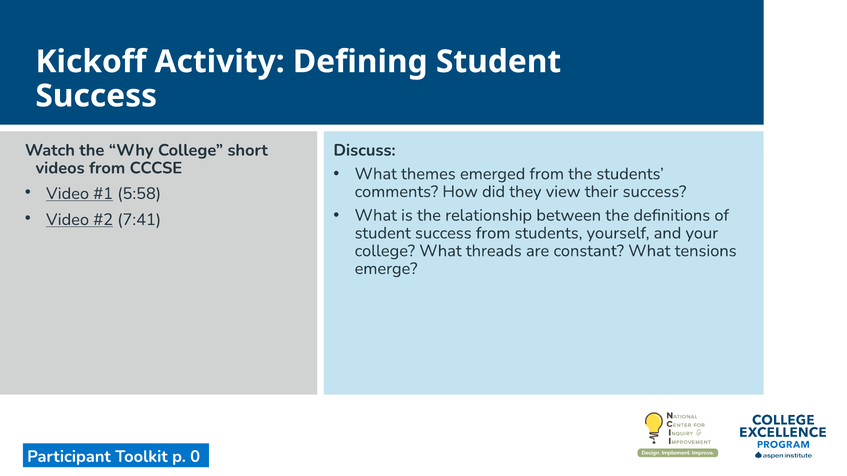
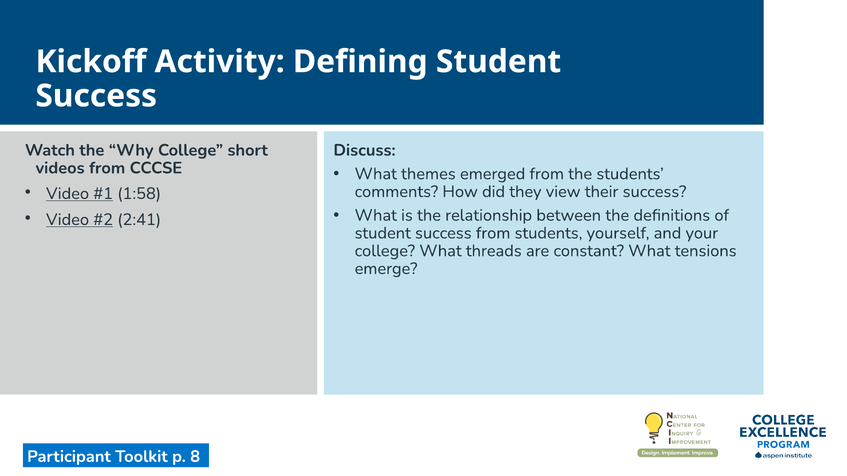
5:58: 5:58 -> 1:58 (139, 194)
7:41: 7:41 -> 2:41 (139, 220)
0: 0 -> 8 (195, 457)
